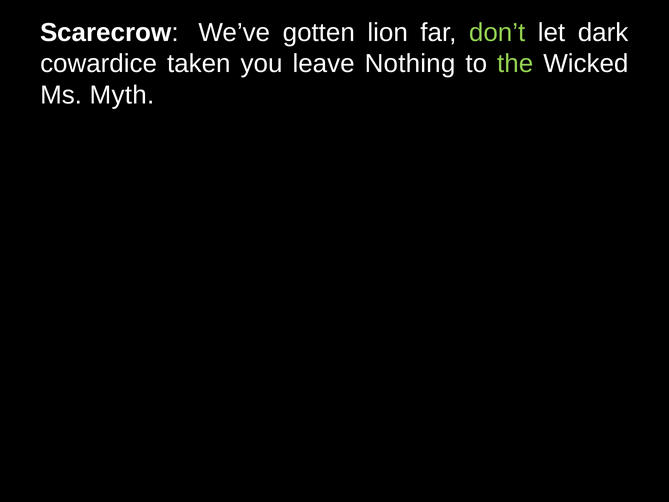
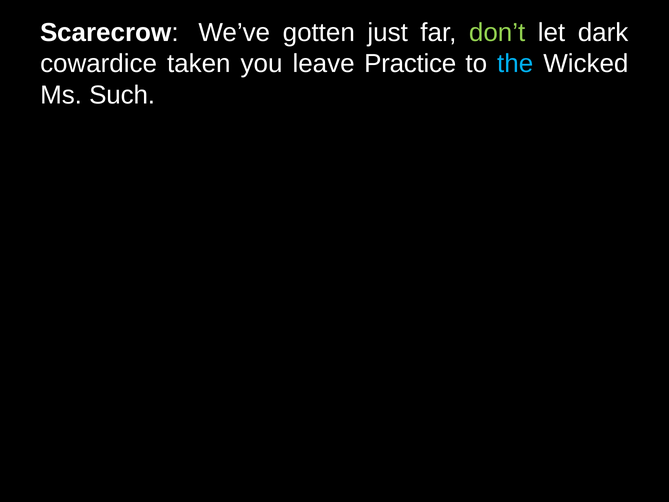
lion: lion -> just (388, 32)
Nothing: Nothing -> Practice (410, 64)
the colour: light green -> light blue (515, 64)
Myth: Myth -> Such (122, 95)
